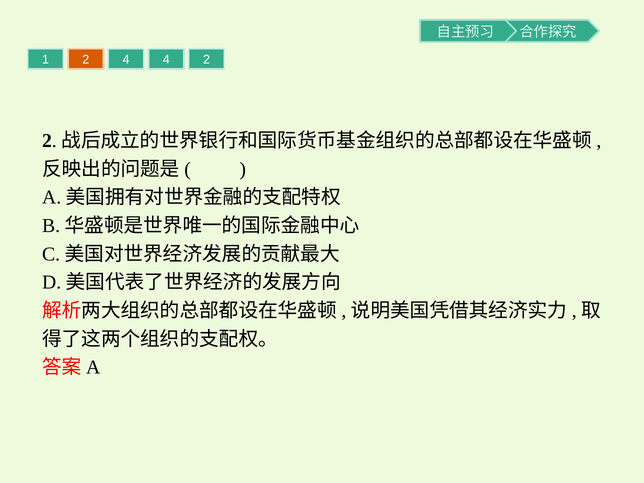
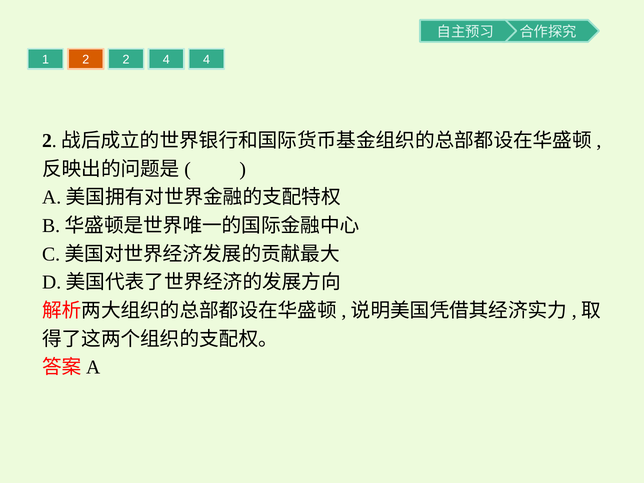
2 4: 4 -> 2 (126, 60)
4 2: 2 -> 4 (207, 60)
